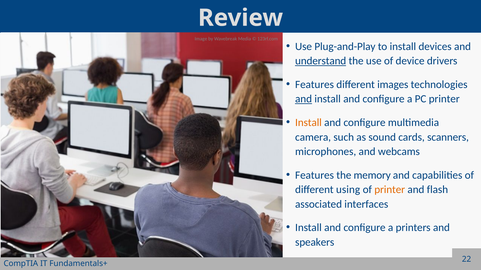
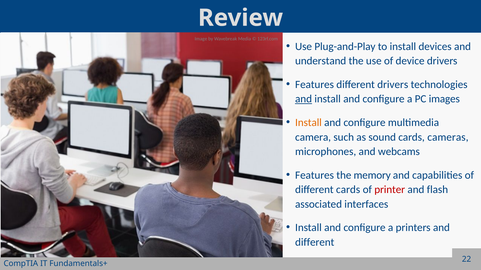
understand underline: present -> none (321, 61)
different images: images -> drivers (393, 85)
PC printer: printer -> images (444, 99)
scanners: scanners -> cameras (448, 137)
different using: using -> cards (348, 190)
printer colour: orange -> red (390, 190)
speakers: speakers -> different (315, 243)
